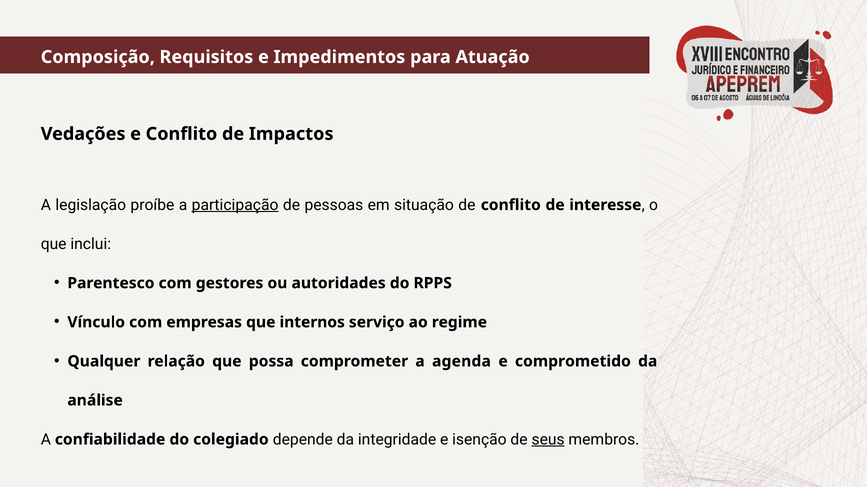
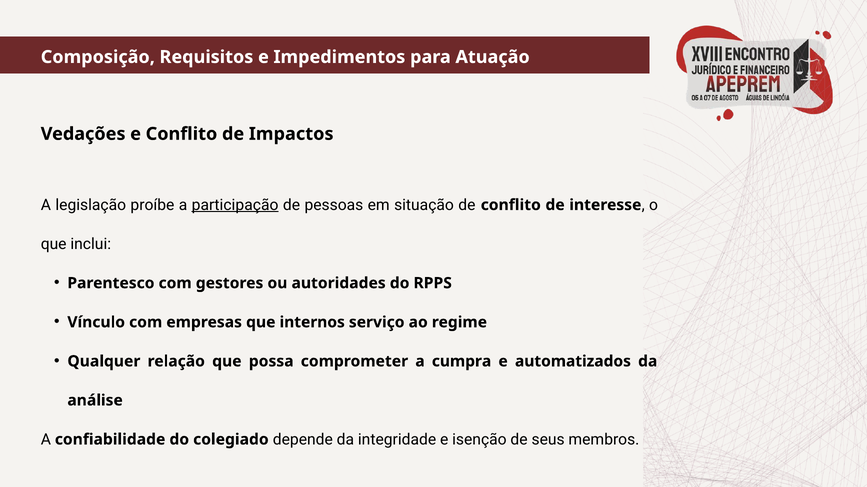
agenda: agenda -> cumpra (462, 362)
comprometido: comprometido -> automatizados (573, 362)
seus underline: present -> none (548, 440)
